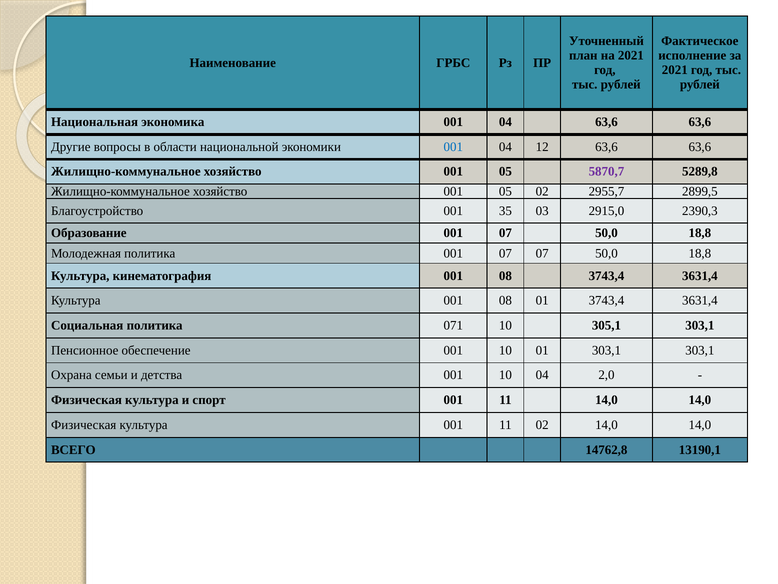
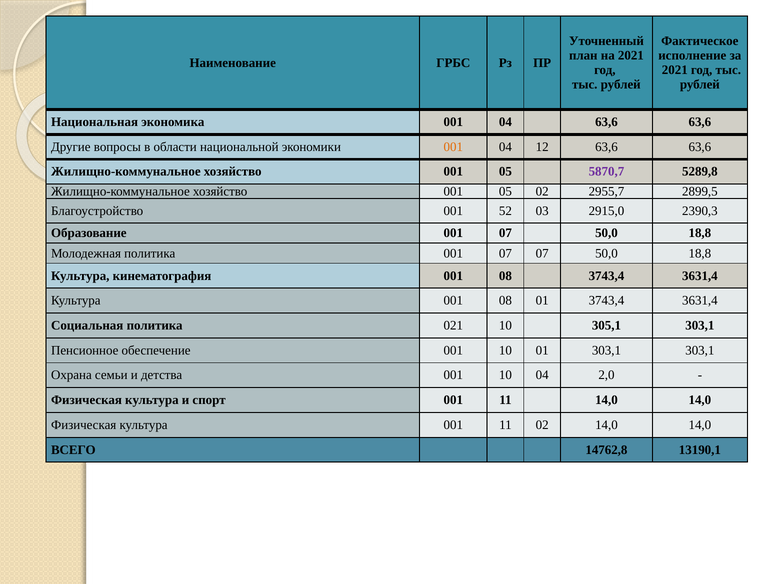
001 colour: blue -> orange (453, 147)
35: 35 -> 52 (505, 211)
071: 071 -> 021 (453, 325)
